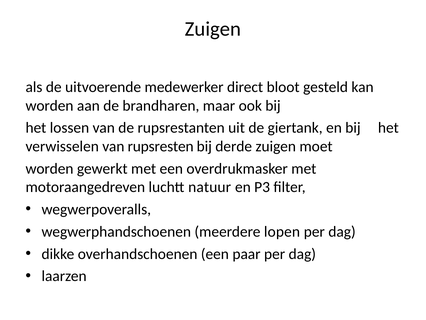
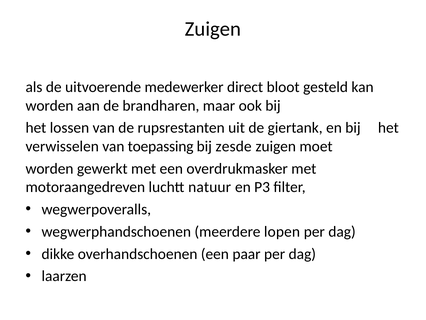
rupsresten: rupsresten -> toepassing (161, 146)
derde: derde -> zesde (234, 146)
